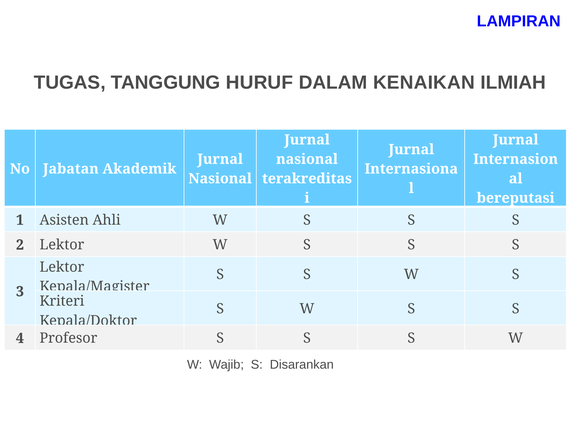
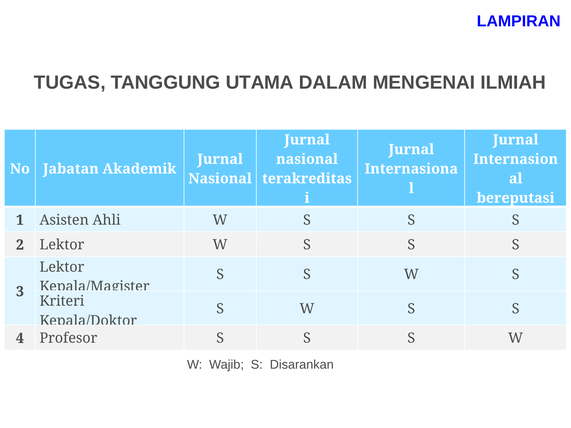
HURUF: HURUF -> UTAMA (260, 83)
KENAIKAN: KENAIKAN -> MENGENAI (424, 83)
